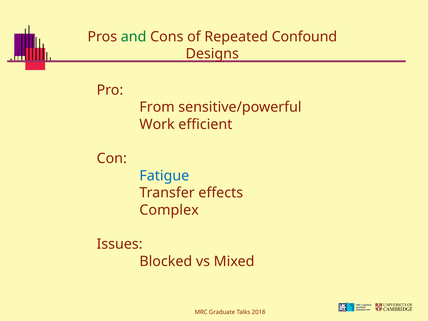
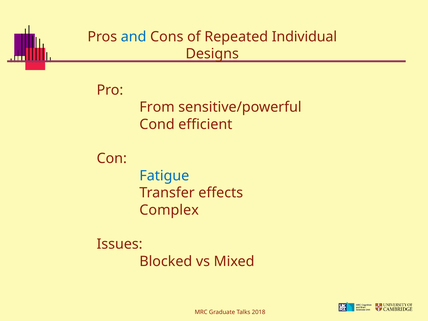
and colour: green -> blue (134, 37)
Confound: Confound -> Individual (304, 37)
Work: Work -> Cond (157, 124)
